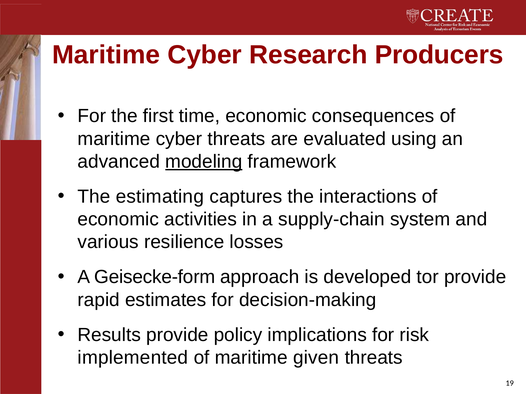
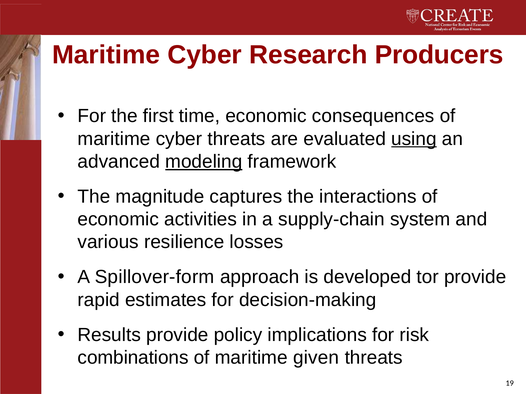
using underline: none -> present (414, 139)
estimating: estimating -> magnitude (160, 197)
Geisecke-form: Geisecke-form -> Spillover-form (155, 277)
implemented: implemented -> combinations (133, 358)
